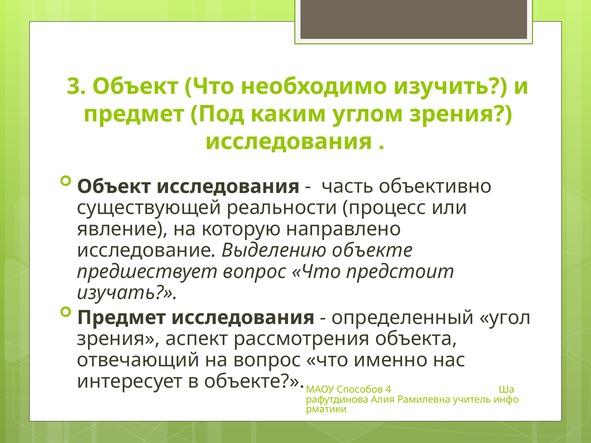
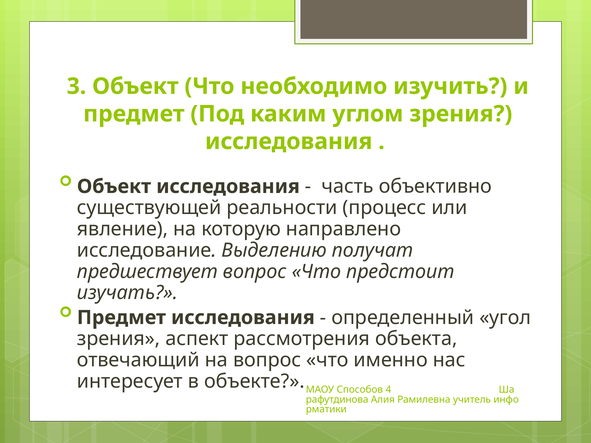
Выделению объекте: объекте -> получат (373, 250)
